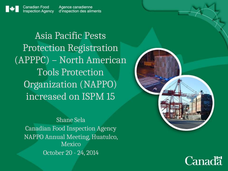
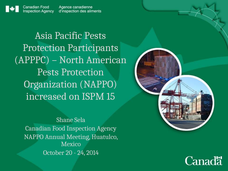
Registration: Registration -> Participants (93, 48)
Tools: Tools -> Pests (48, 72)
